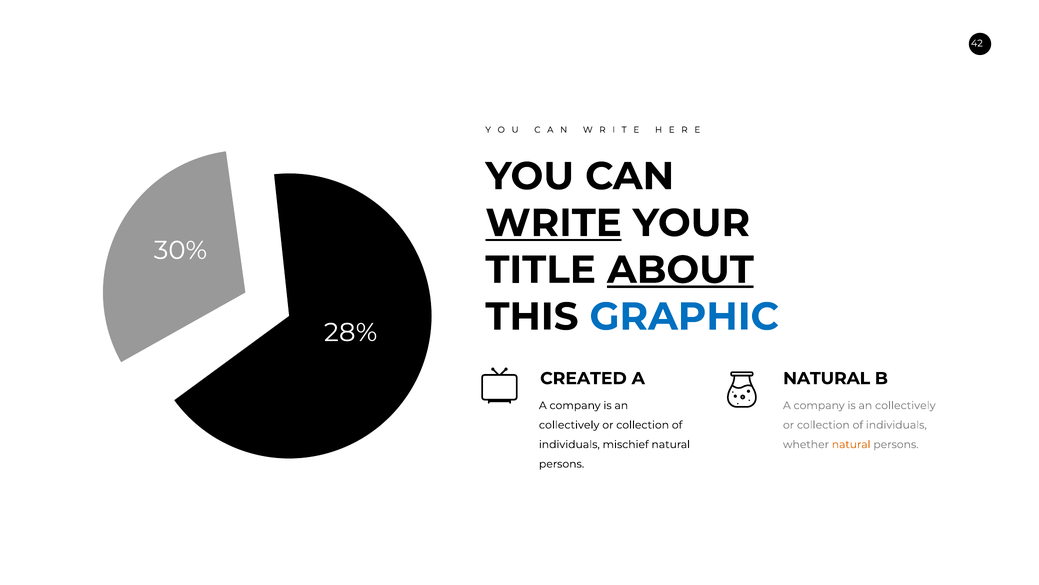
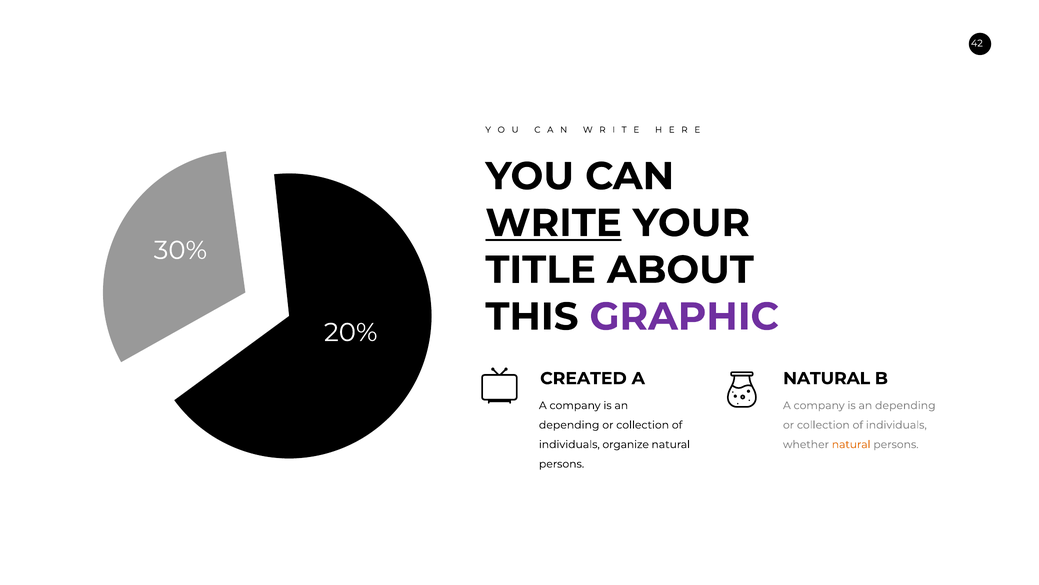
ABOUT underline: present -> none (680, 270)
GRAPHIC colour: blue -> purple (684, 317)
28%: 28% -> 20% (351, 332)
collectively: collectively -> depending (905, 405)
collectively: collectively -> depending (569, 425)
mischief: mischief -> organize (626, 444)
